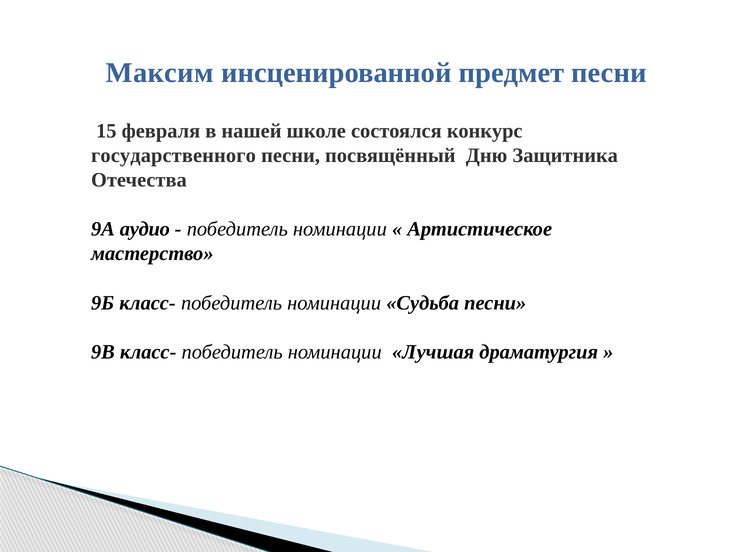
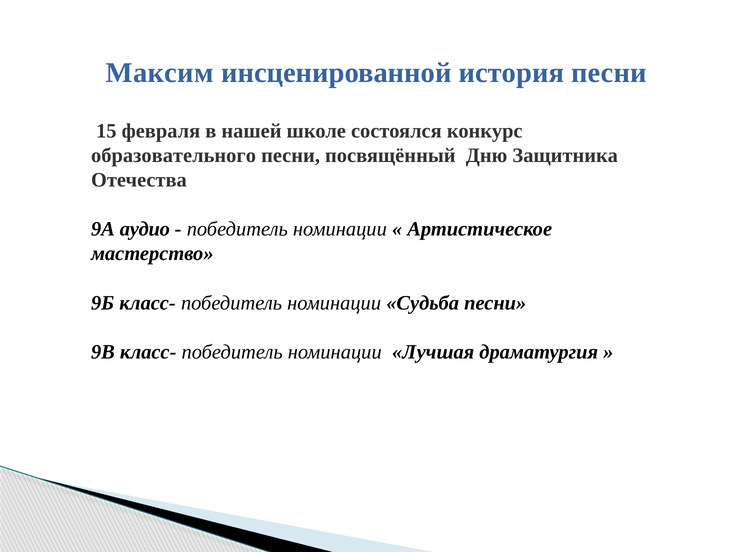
предмет: предмет -> история (511, 73)
государственного: государственного -> образовательного (174, 155)
